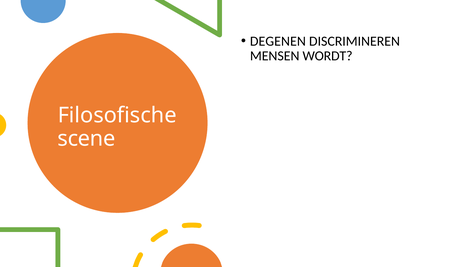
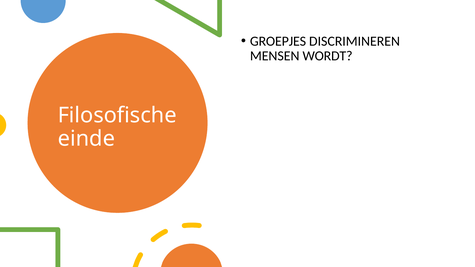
DEGENEN: DEGENEN -> GROEPJES (278, 41)
scene: scene -> einde (86, 139)
